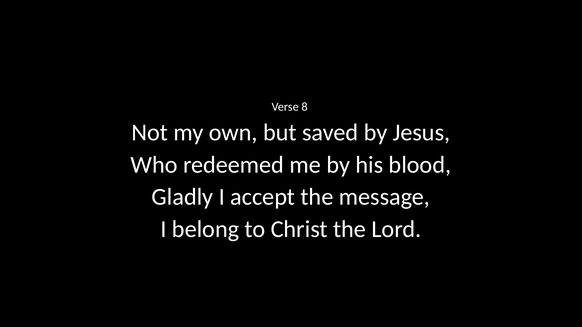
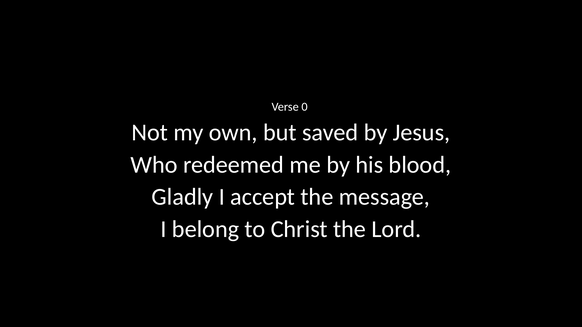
8: 8 -> 0 (305, 107)
